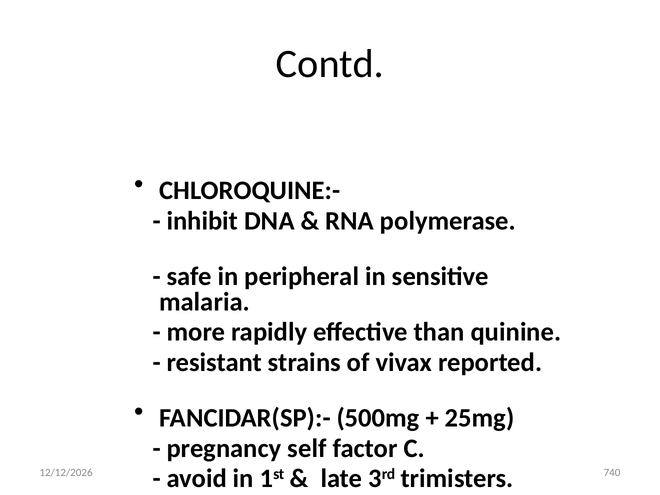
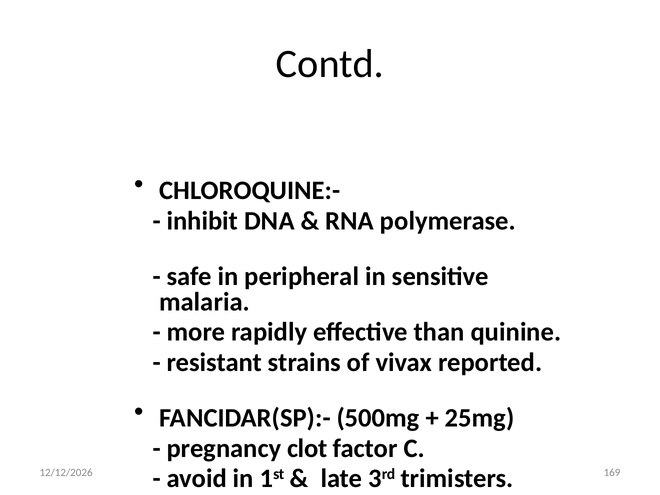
self: self -> clot (307, 448)
740: 740 -> 169 (612, 473)
